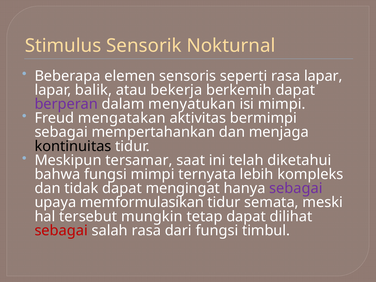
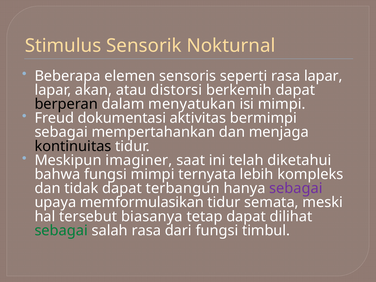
balik: balik -> akan (94, 90)
bekerja: bekerja -> distorsi (176, 90)
berperan colour: purple -> black (66, 104)
mengatakan: mengatakan -> dokumentasi (122, 118)
tersamar: tersamar -> imaginer (139, 160)
mengingat: mengingat -> terbangun (183, 188)
mungkin: mungkin -> biasanya (152, 216)
sebagai colour: red -> green (61, 230)
